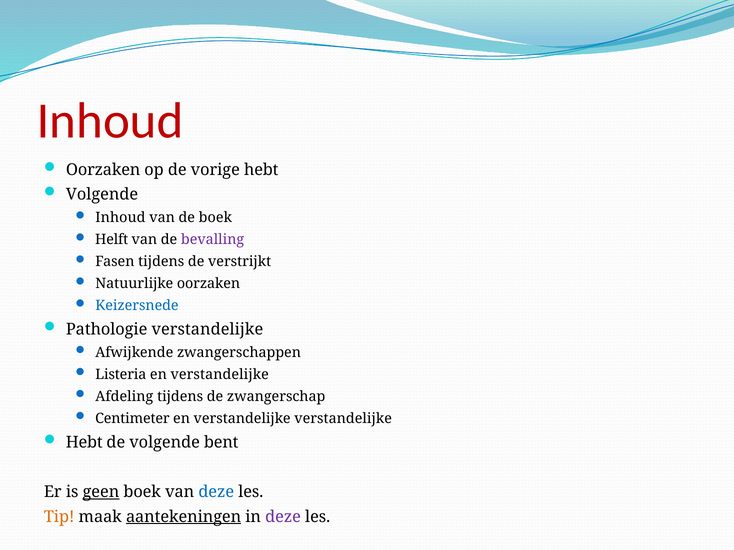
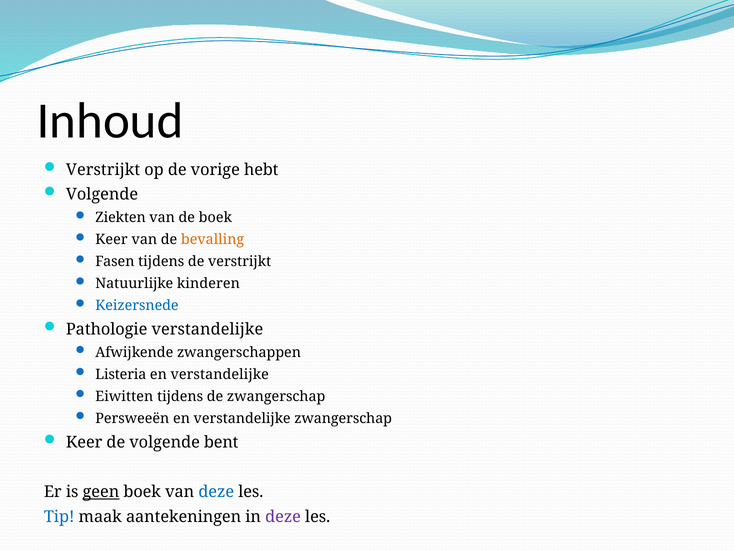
Inhoud colour: red -> black (110, 121)
Oorzaken: Oorzaken -> Verstrijkt (103, 170)
Inhoud: Inhoud -> Ziekten (121, 218)
Helft: Helft -> Keer (112, 240)
bevalling colour: purple -> orange (213, 240)
Natuurlijke oorzaken: oorzaken -> kinderen (208, 284)
Afdeling: Afdeling -> Eiwitten (124, 397)
Centimeter: Centimeter -> Persweeën (132, 419)
verstandelijke verstandelijke: verstandelijke -> zwangerschap (343, 419)
Hebt: Hebt -> Keer (84, 443)
Tip colour: orange -> blue (59, 517)
aantekeningen underline: present -> none (184, 517)
